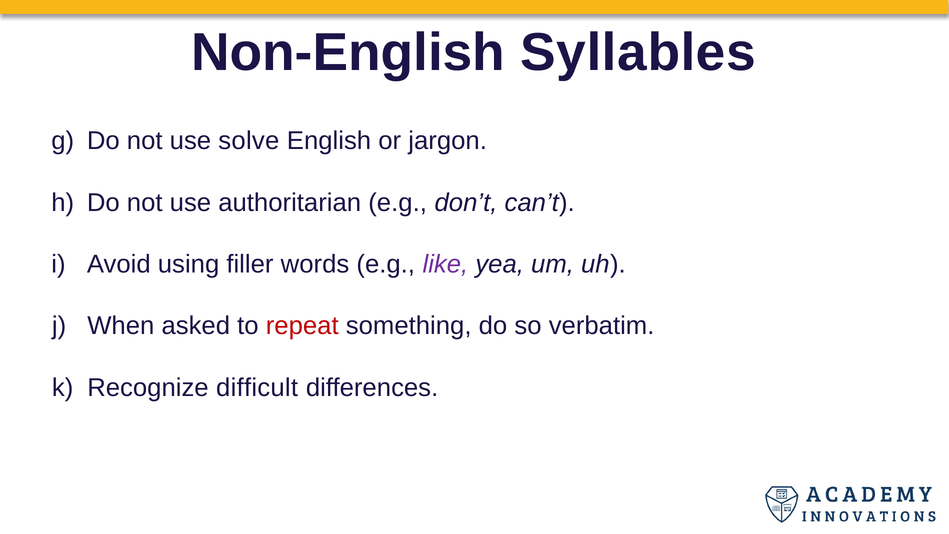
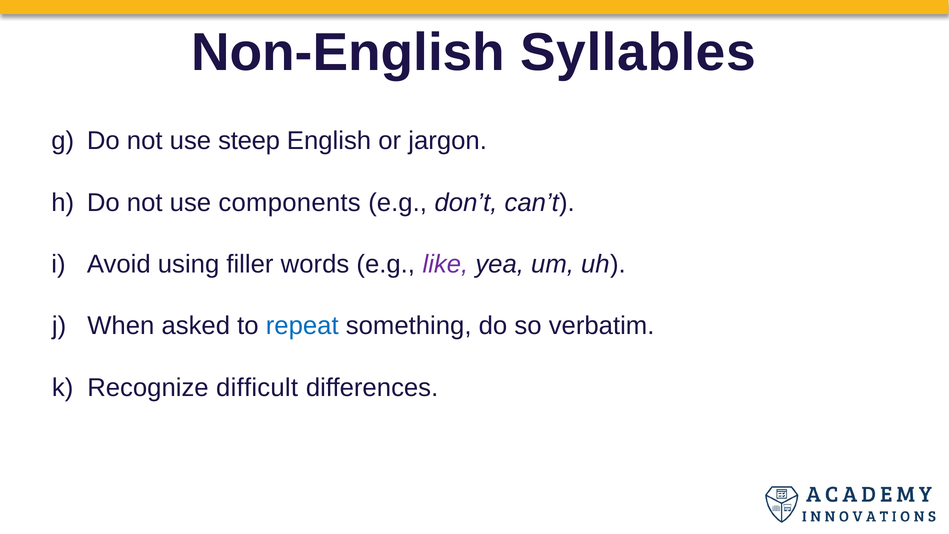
solve: solve -> steep (249, 141)
authoritarian: authoritarian -> components (290, 203)
repeat colour: red -> blue (302, 326)
